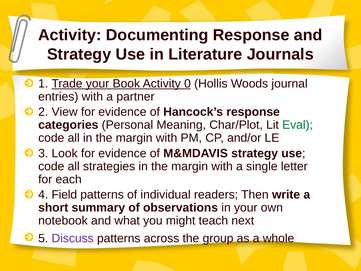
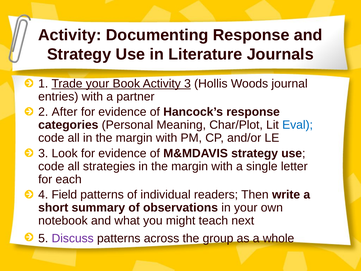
Activity 0: 0 -> 3 (187, 83)
View: View -> After (65, 112)
Eval colour: green -> blue (298, 125)
